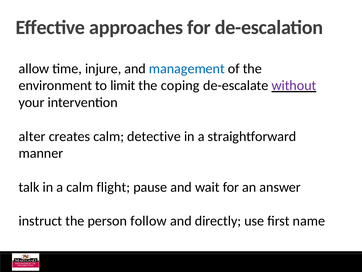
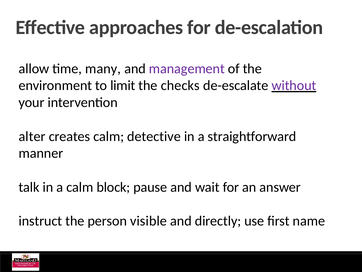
injure: injure -> many (103, 69)
management colour: blue -> purple (187, 69)
coping: coping -> checks (180, 85)
flight: flight -> block (113, 187)
follow: follow -> visible (149, 221)
